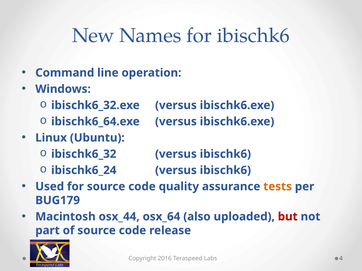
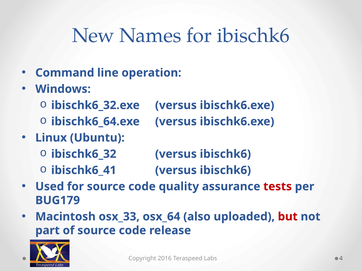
ibischk6_24: ibischk6_24 -> ibischk6_41 (84, 171)
tests colour: orange -> red (278, 187)
osx_44: osx_44 -> osx_33 (119, 217)
